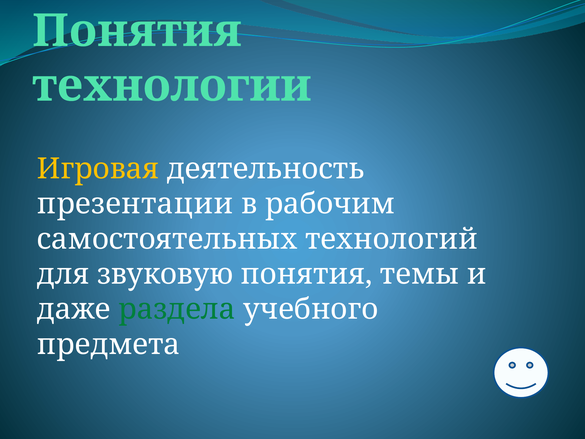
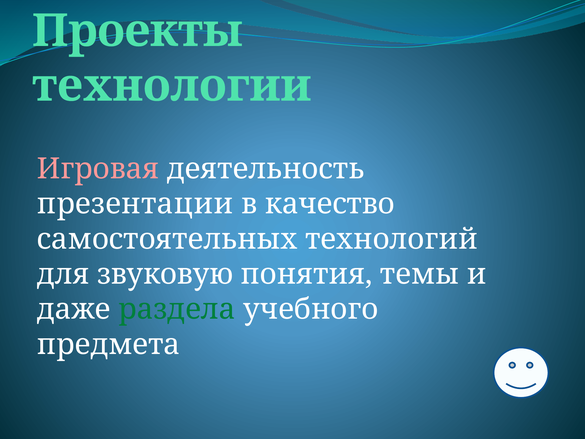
Понятия: Понятия -> Проекты (137, 31)
Игровая colour: yellow -> pink (98, 169)
рабочим: рабочим -> качество (330, 204)
